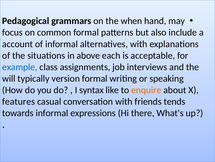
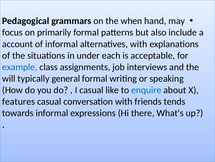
common: common -> primarily (54, 32)
above: above -> under (88, 55)
version: version -> general (66, 78)
I syntax: syntax -> casual (91, 90)
enquire colour: orange -> blue (146, 90)
